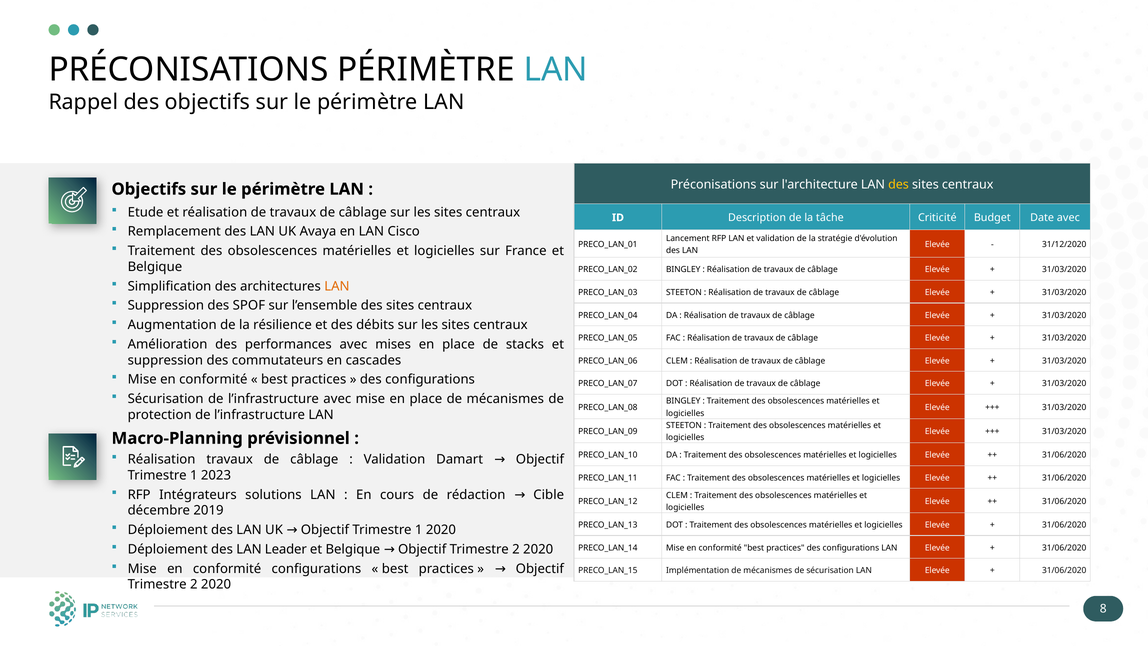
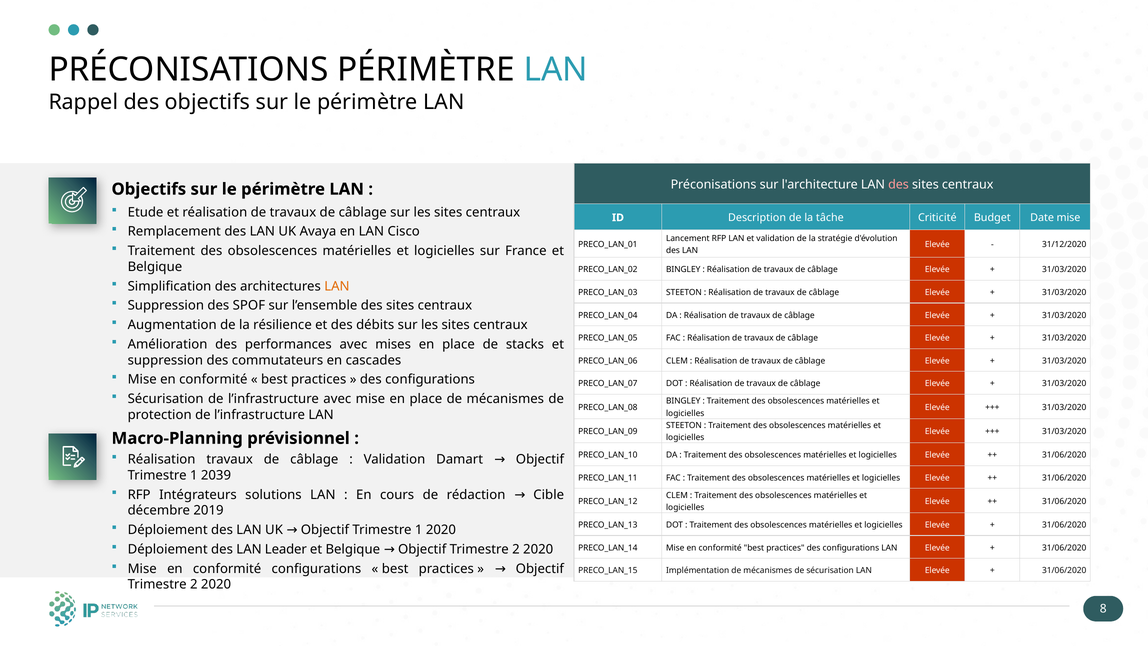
des colour: yellow -> pink (899, 184)
Date avec: avec -> mise (1068, 218)
2023: 2023 -> 2039 (216, 475)
